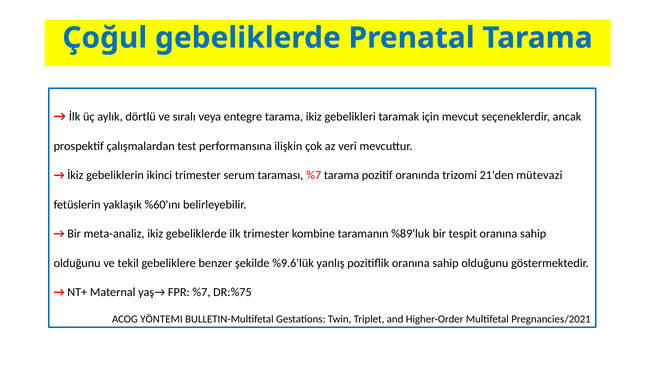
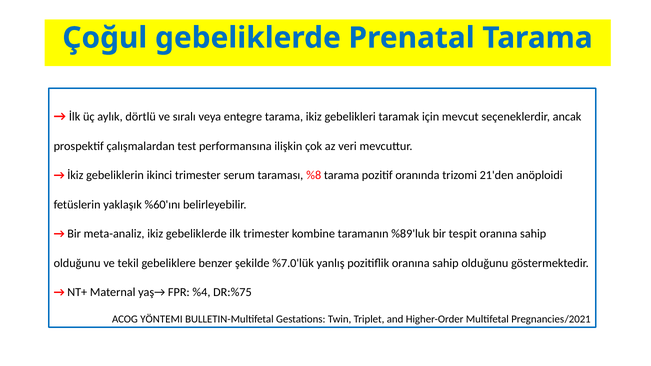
taraması %7: %7 -> %8 (314, 175)
mütevazi: mütevazi -> anöploidi (539, 175)
%9.6'lük: %9.6'lük -> %7.0'lük (293, 263)
FPR %7: %7 -> %4 (201, 293)
